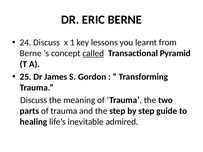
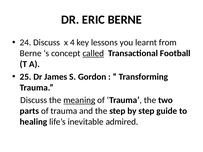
1: 1 -> 4 (72, 43)
Pyramid: Pyramid -> Football (175, 53)
meaning underline: none -> present (79, 100)
